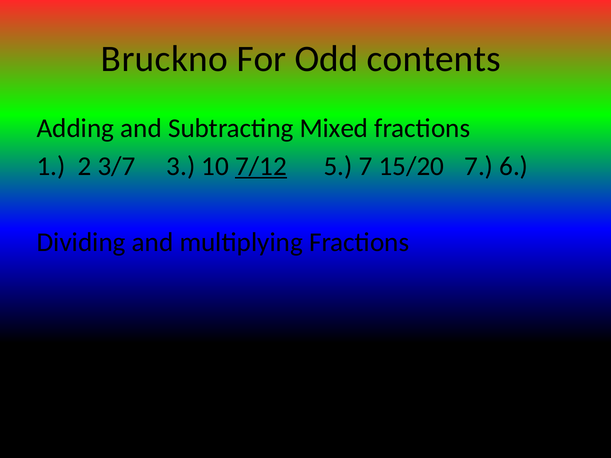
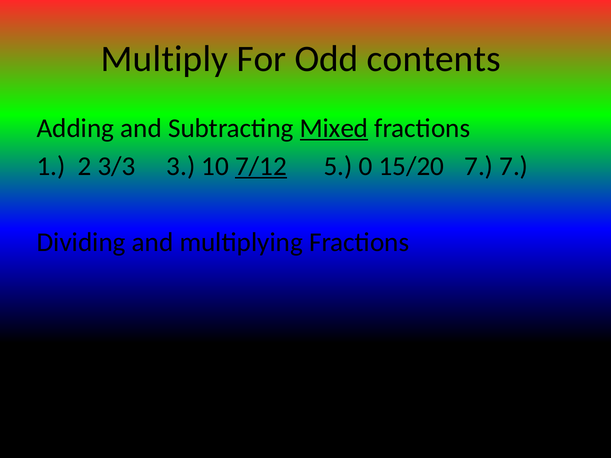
Bruckno: Bruckno -> Multiply (165, 59)
Mixed underline: none -> present (334, 128)
3/7: 3/7 -> 3/3 (117, 166)
5 7: 7 -> 0 (366, 166)
7 6: 6 -> 7 (514, 166)
